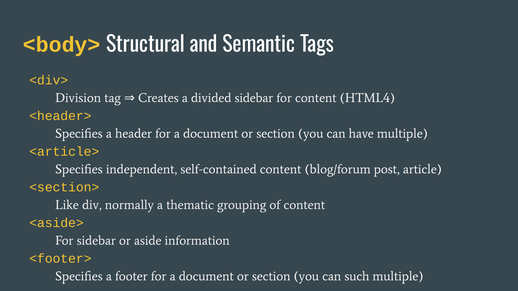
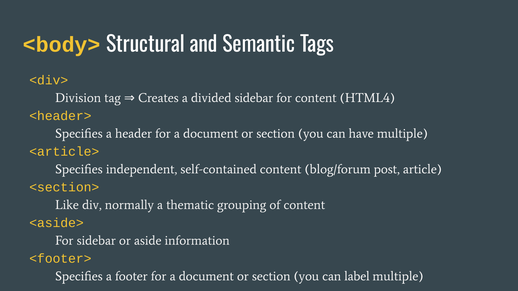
such: such -> label (357, 277)
